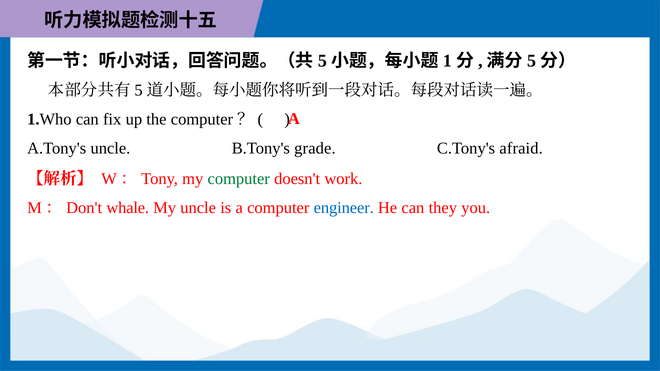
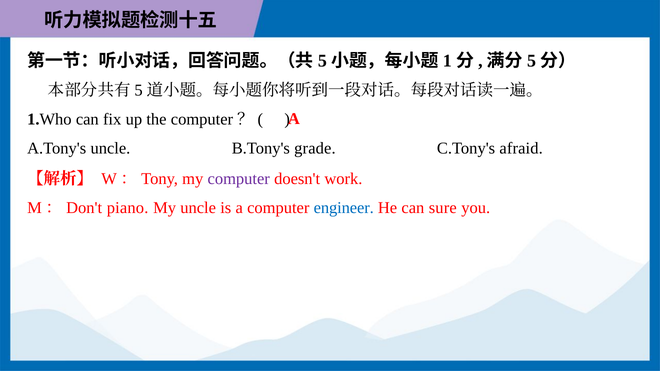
computer colour: green -> purple (239, 179)
whale: whale -> piano (128, 208)
they: they -> sure (443, 208)
